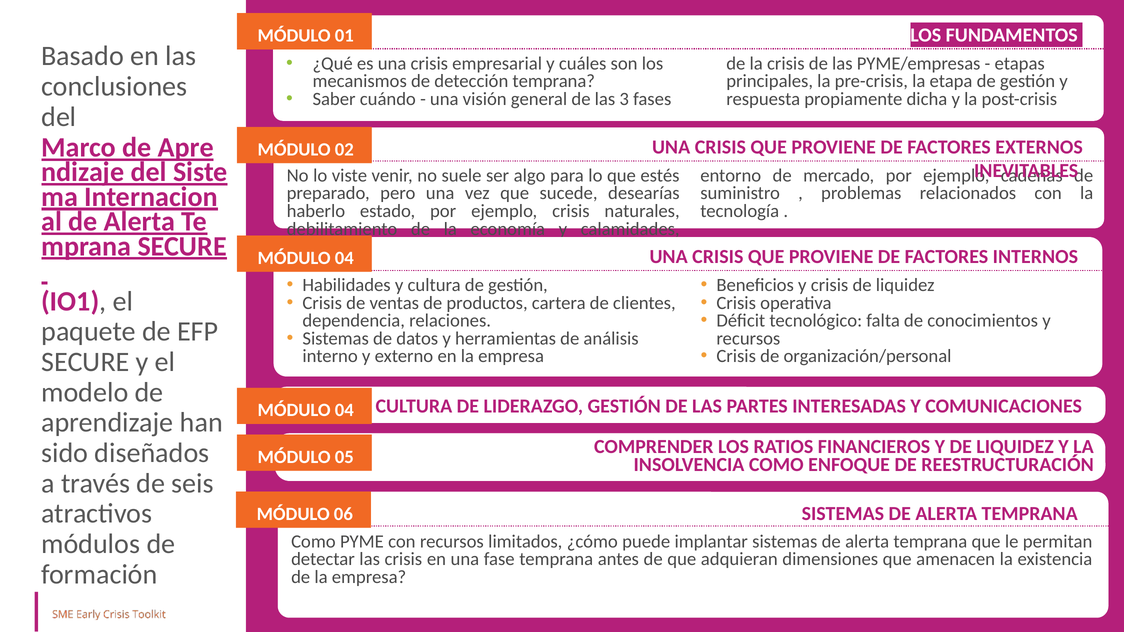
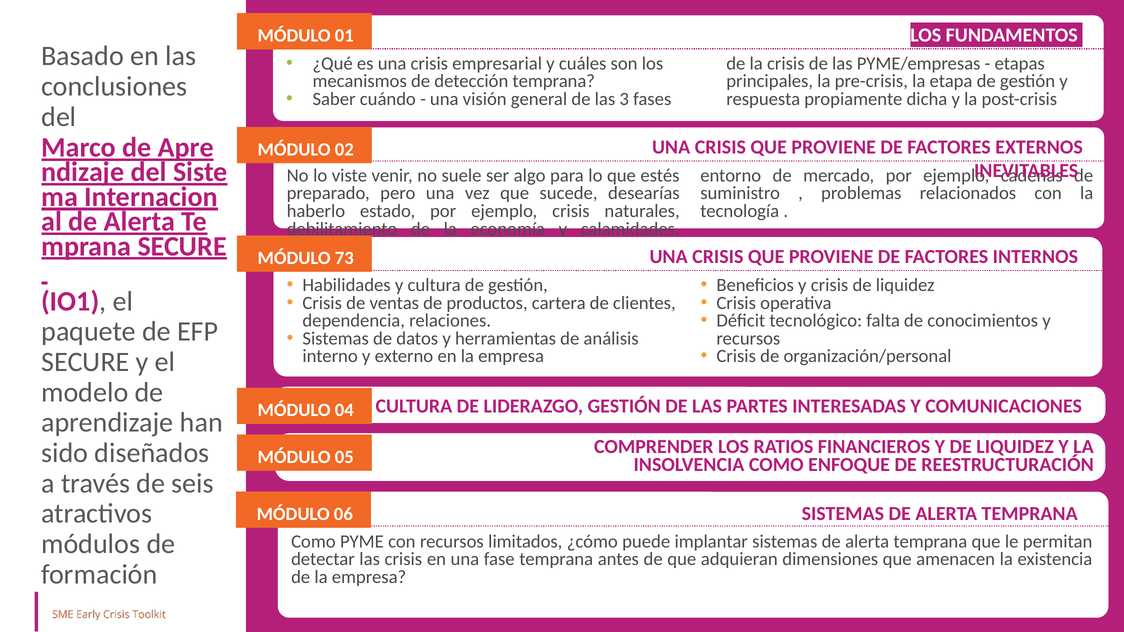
04: 04 -> 73 (344, 258)
